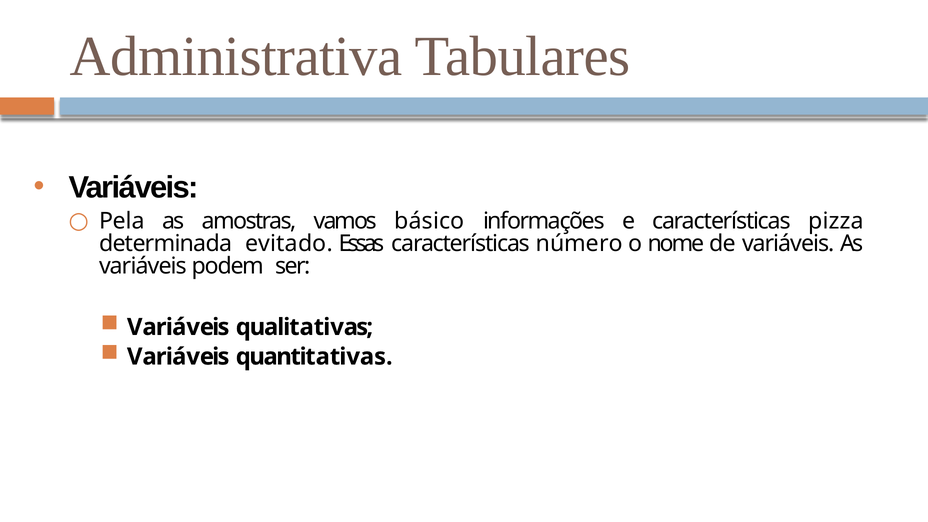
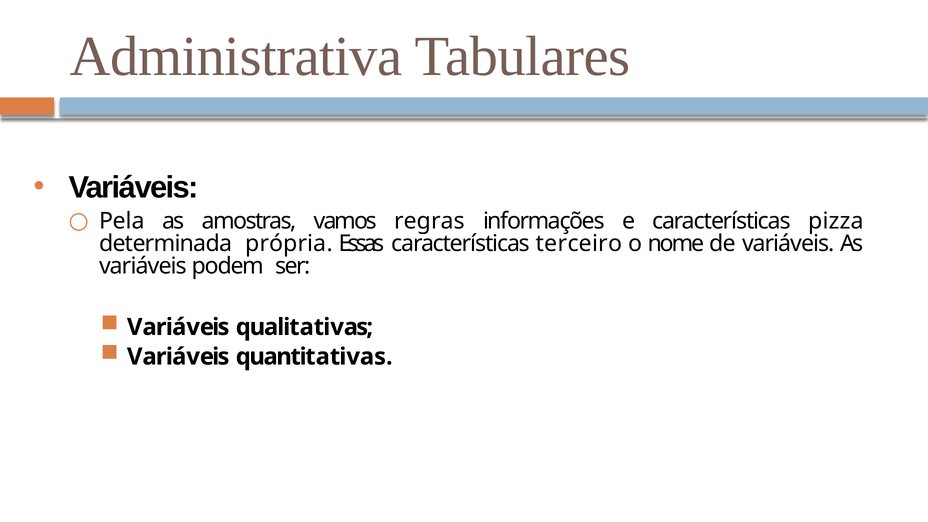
básico: básico -> regras (429, 221)
evitado: evitado -> própria (289, 244)
número: número -> terceiro (579, 244)
